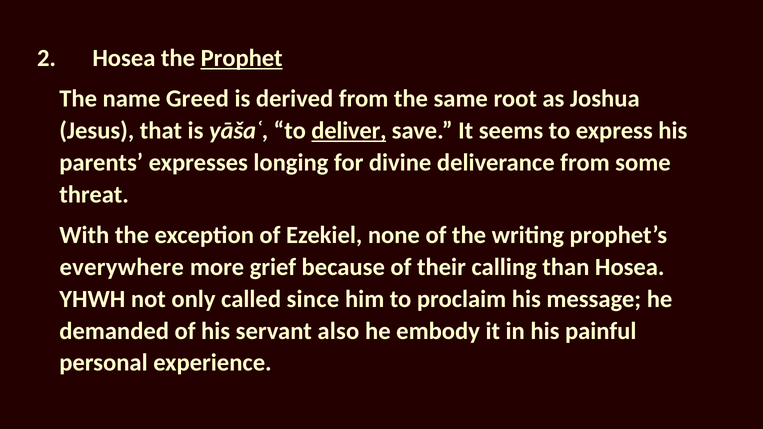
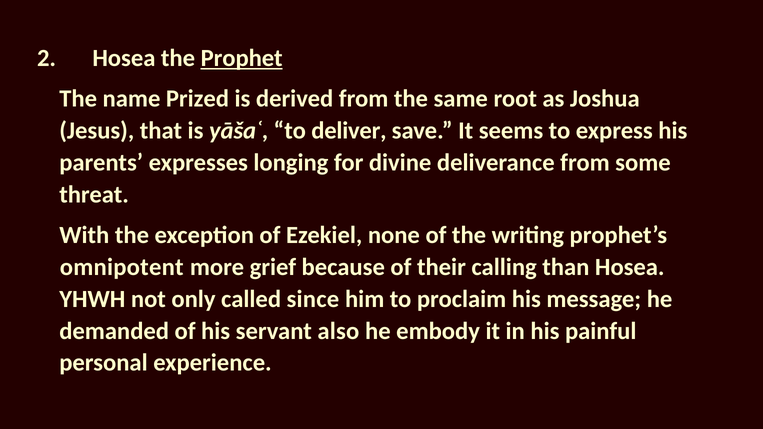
Greed: Greed -> Prized (197, 99)
deliver underline: present -> none (349, 131)
everywhere: everywhere -> omnipotent (122, 267)
